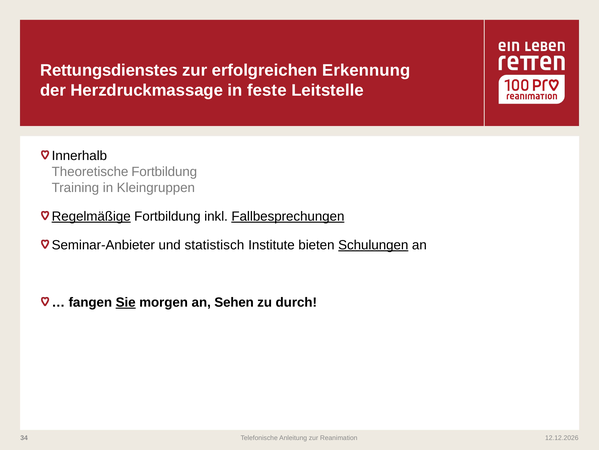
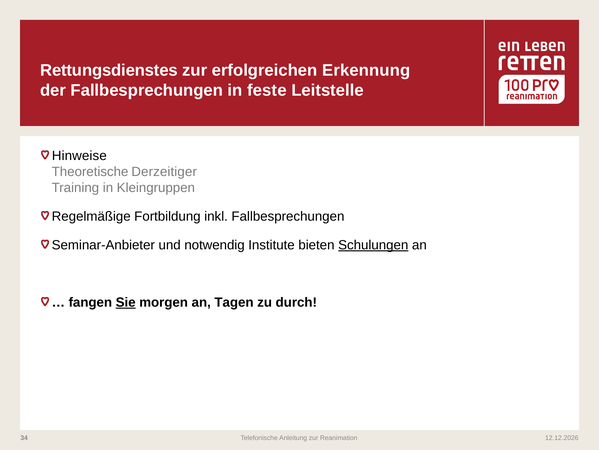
der Herzdruckmassage: Herzdruckmassage -> Fallbesprechungen (147, 90)
Innerhalb: Innerhalb -> Hinweise (79, 156)
Theoretische Fortbildung: Fortbildung -> Derzeitiger (164, 172)
Regelmäßige underline: present -> none (91, 216)
Fallbesprechungen underline: present -> none (288, 216)
statistisch: statistisch -> notwendig (215, 245)
Sehen: Sehen -> Tagen (234, 302)
